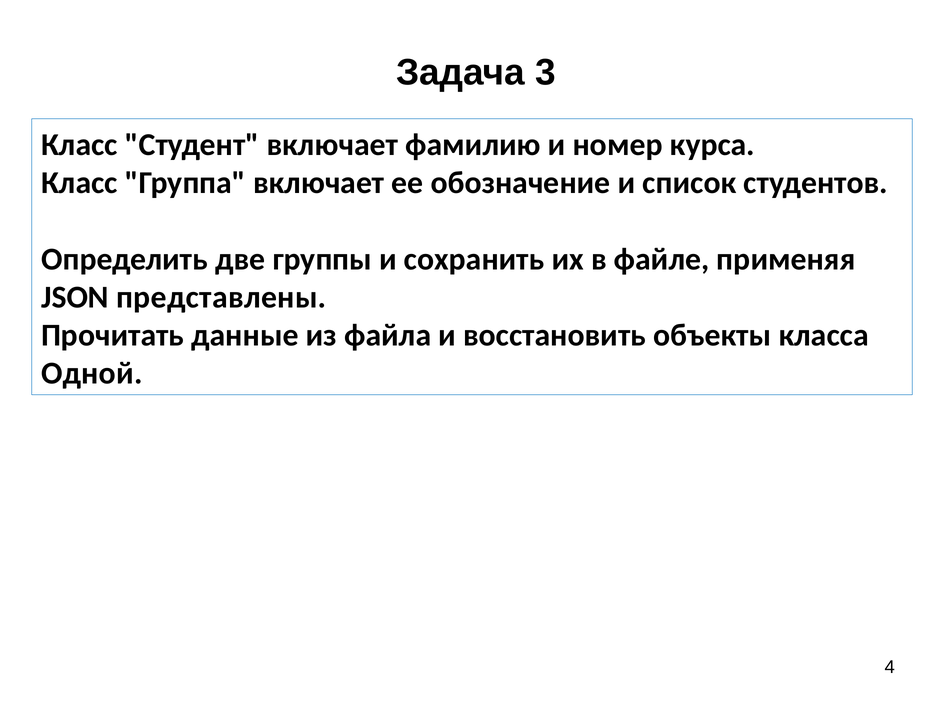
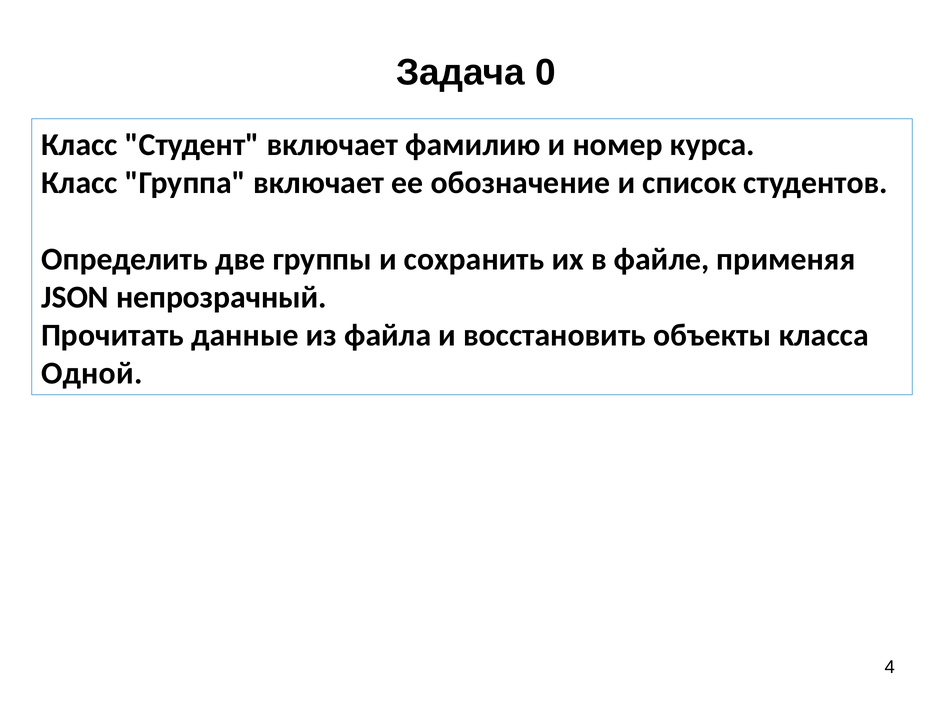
3: 3 -> 0 (545, 72)
представлены: представлены -> непрозрачный (222, 297)
